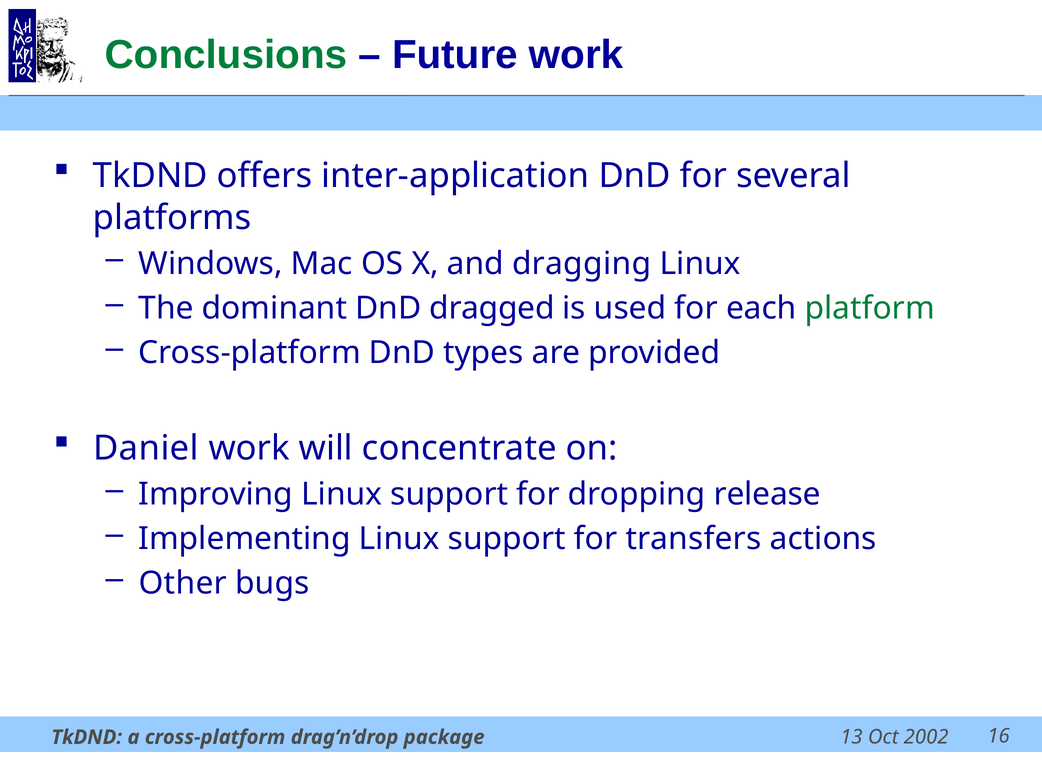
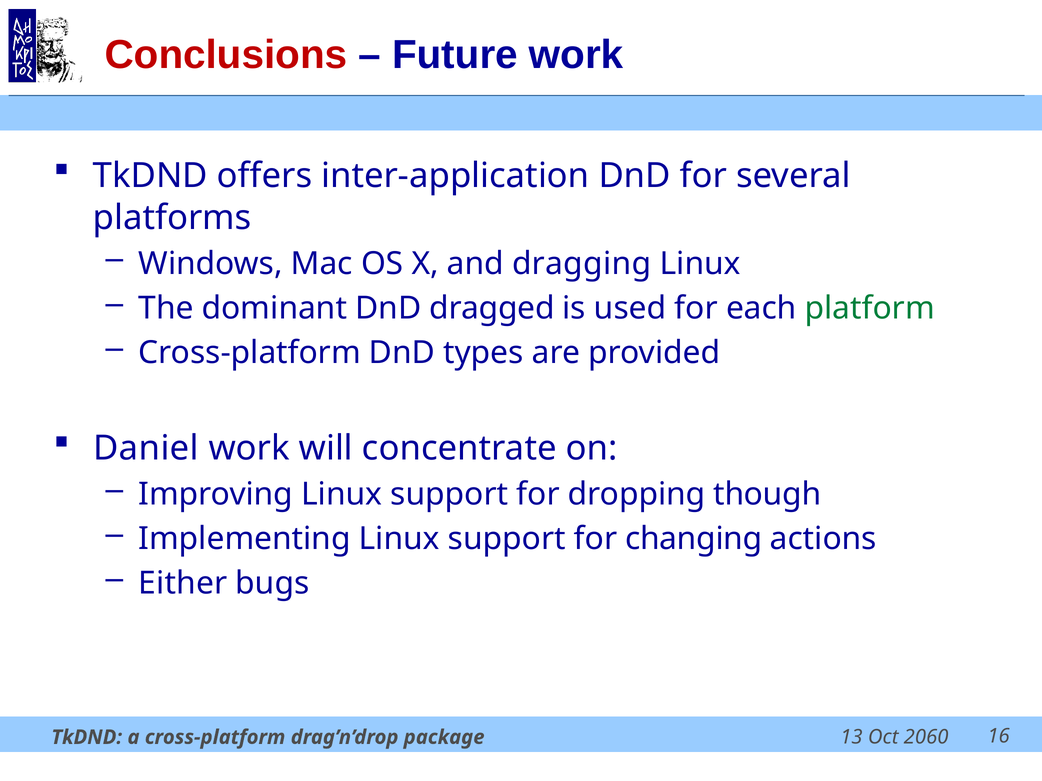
Conclusions colour: green -> red (226, 55)
release: release -> though (767, 495)
transfers: transfers -> changing (694, 539)
Other: Other -> Either (183, 584)
2002: 2002 -> 2060 (926, 738)
